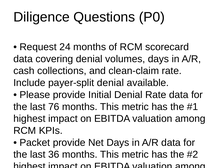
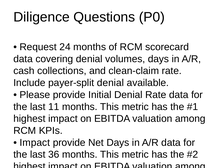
76: 76 -> 11 (54, 107)
Packet: Packet -> Impact (35, 143)
